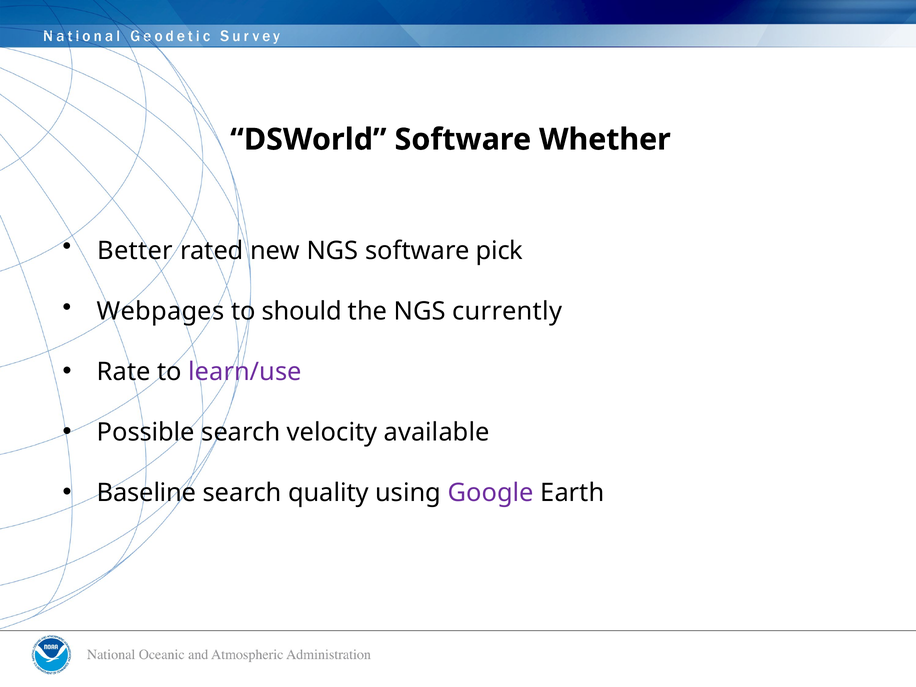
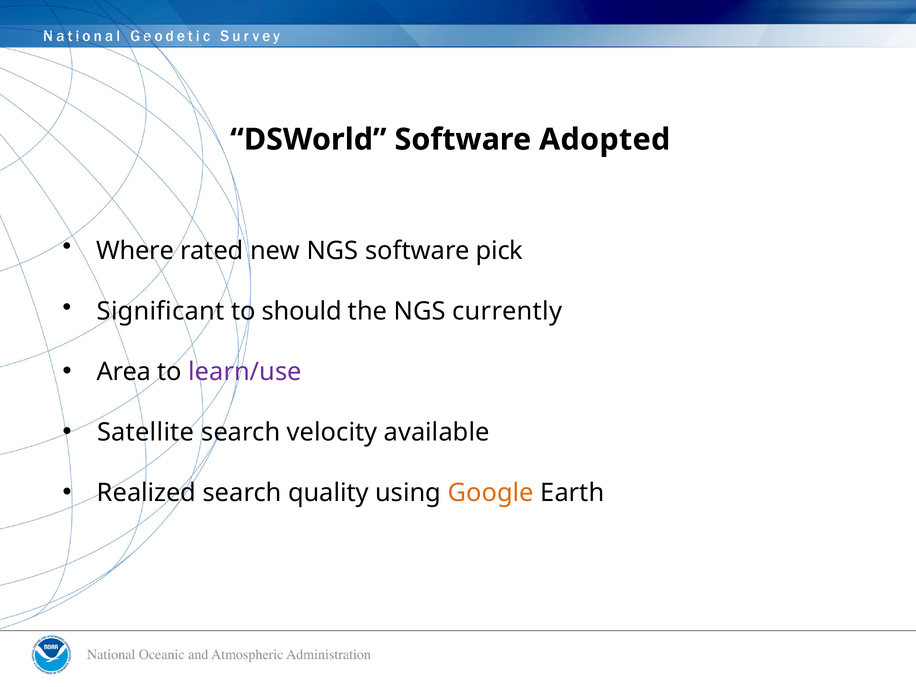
Whether: Whether -> Adopted (605, 140)
Better: Better -> Where (135, 251)
Webpages: Webpages -> Significant (161, 311)
Rate: Rate -> Area (124, 372)
Possible: Possible -> Satellite (146, 432)
Baseline: Baseline -> Realized (147, 493)
Google colour: purple -> orange (491, 493)
